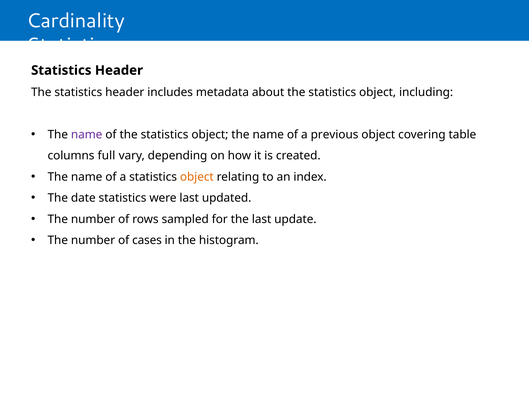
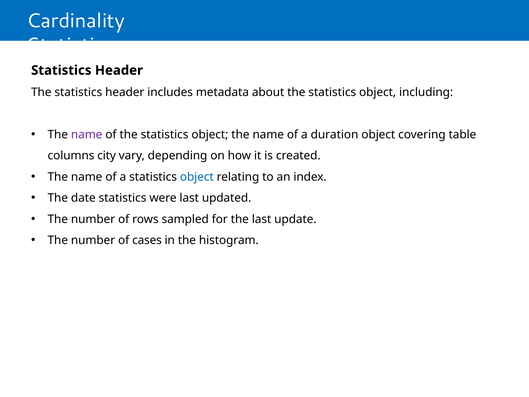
previous: previous -> duration (335, 135)
full: full -> city (107, 156)
object colour: orange -> blue (197, 177)
